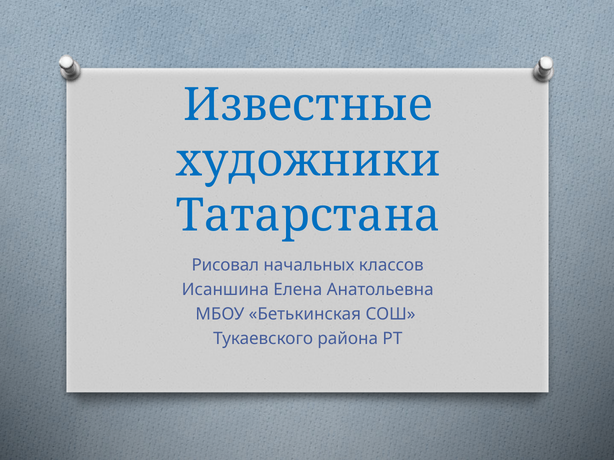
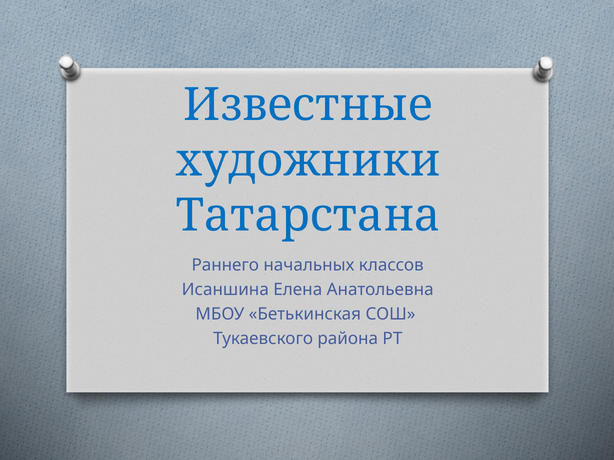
Рисовал: Рисовал -> Раннего (225, 265)
